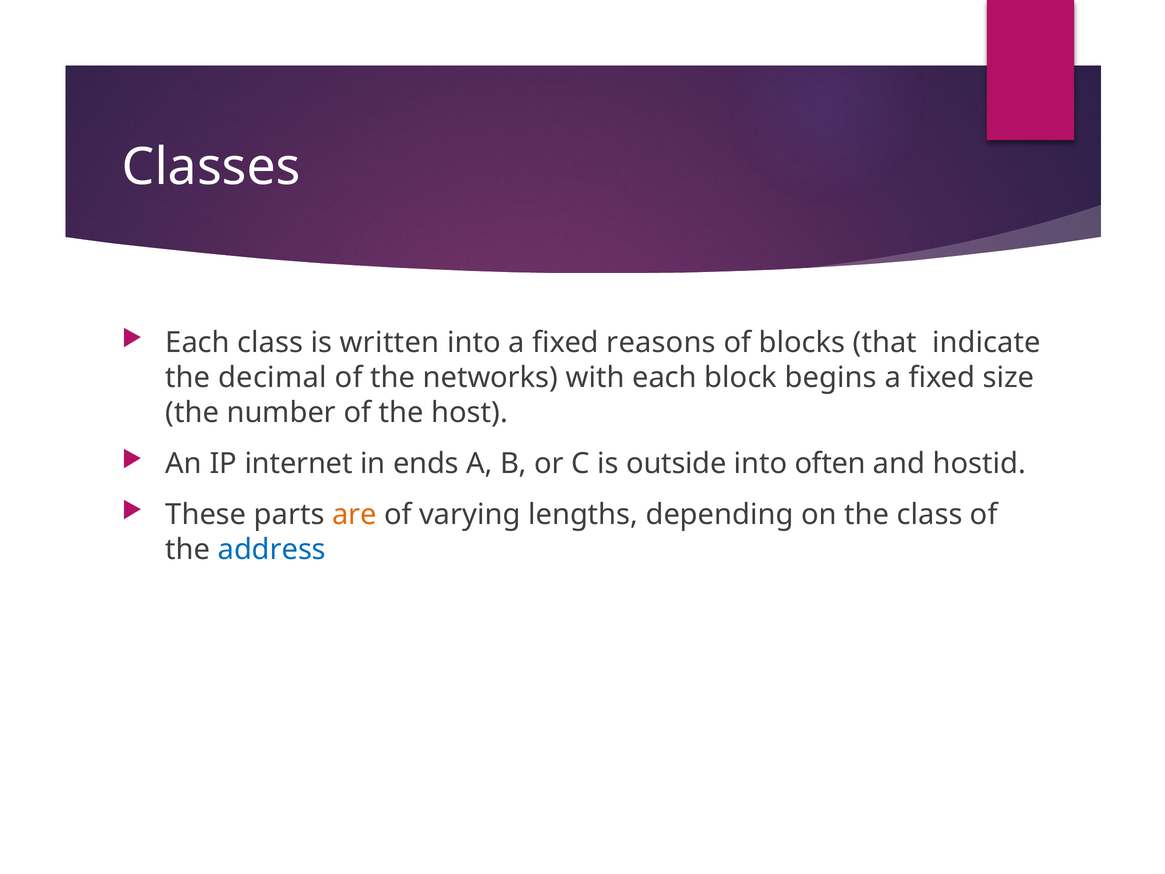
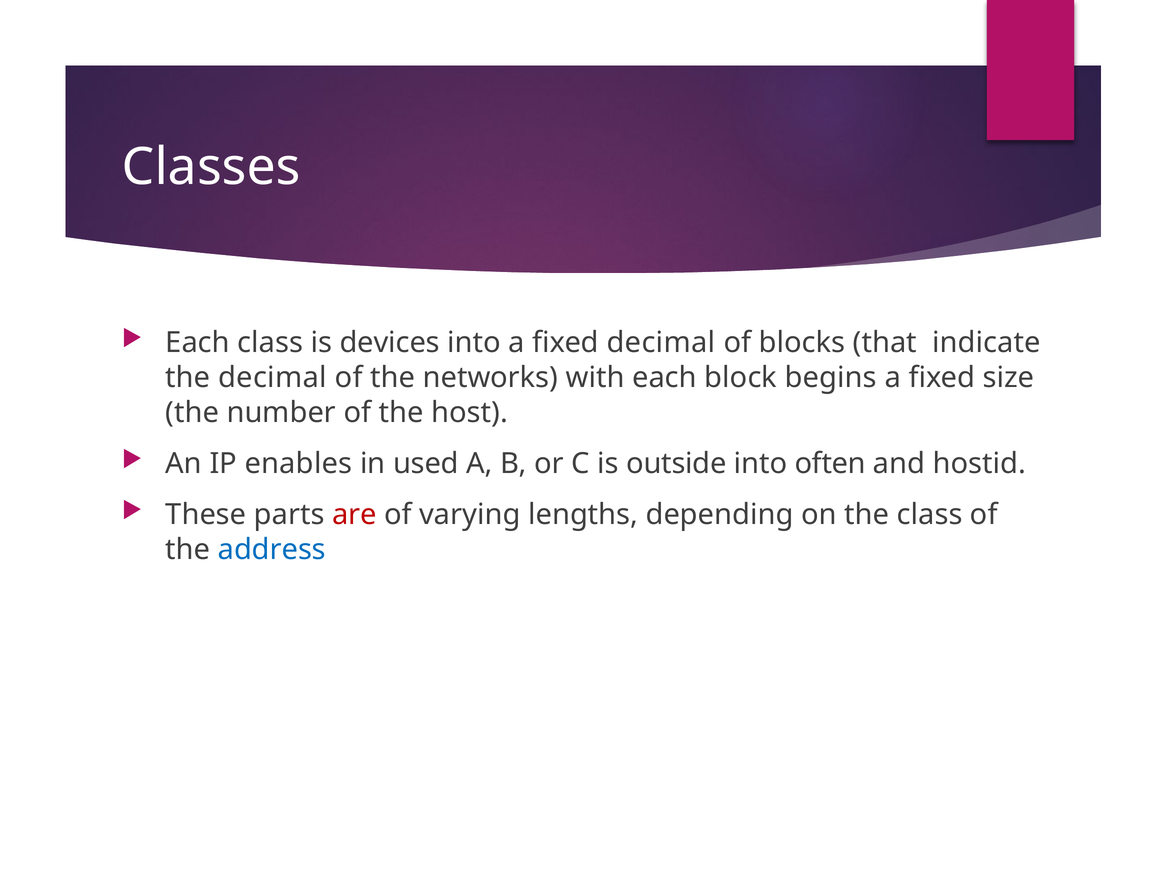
written: written -> devices (390, 342)
fixed reasons: reasons -> decimal (661, 342)
internet: internet -> enables (298, 463)
ends: ends -> used (426, 463)
are colour: orange -> red (354, 515)
